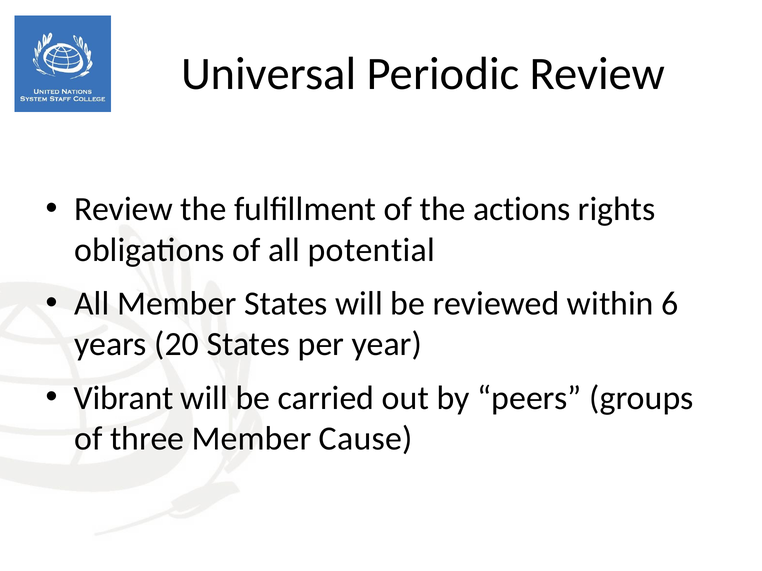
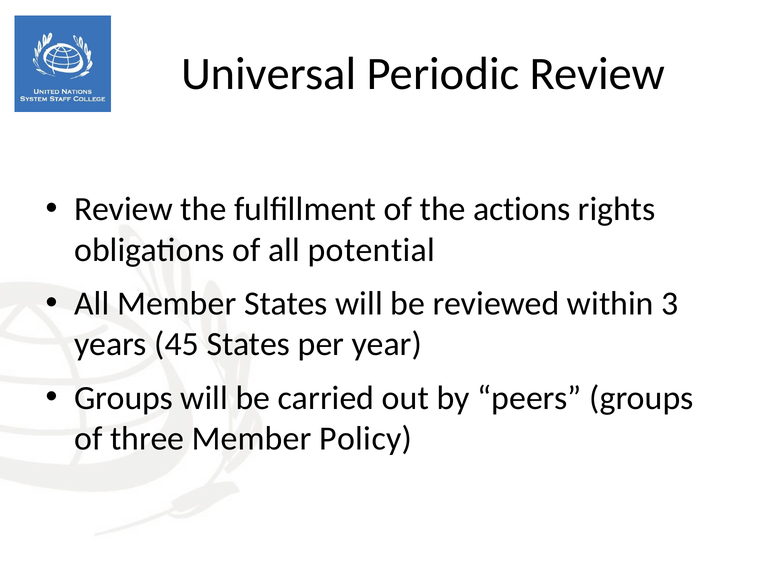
6: 6 -> 3 (670, 304)
20: 20 -> 45 (177, 345)
Vibrant: Vibrant -> Groups (124, 398)
Cause: Cause -> Policy (366, 439)
